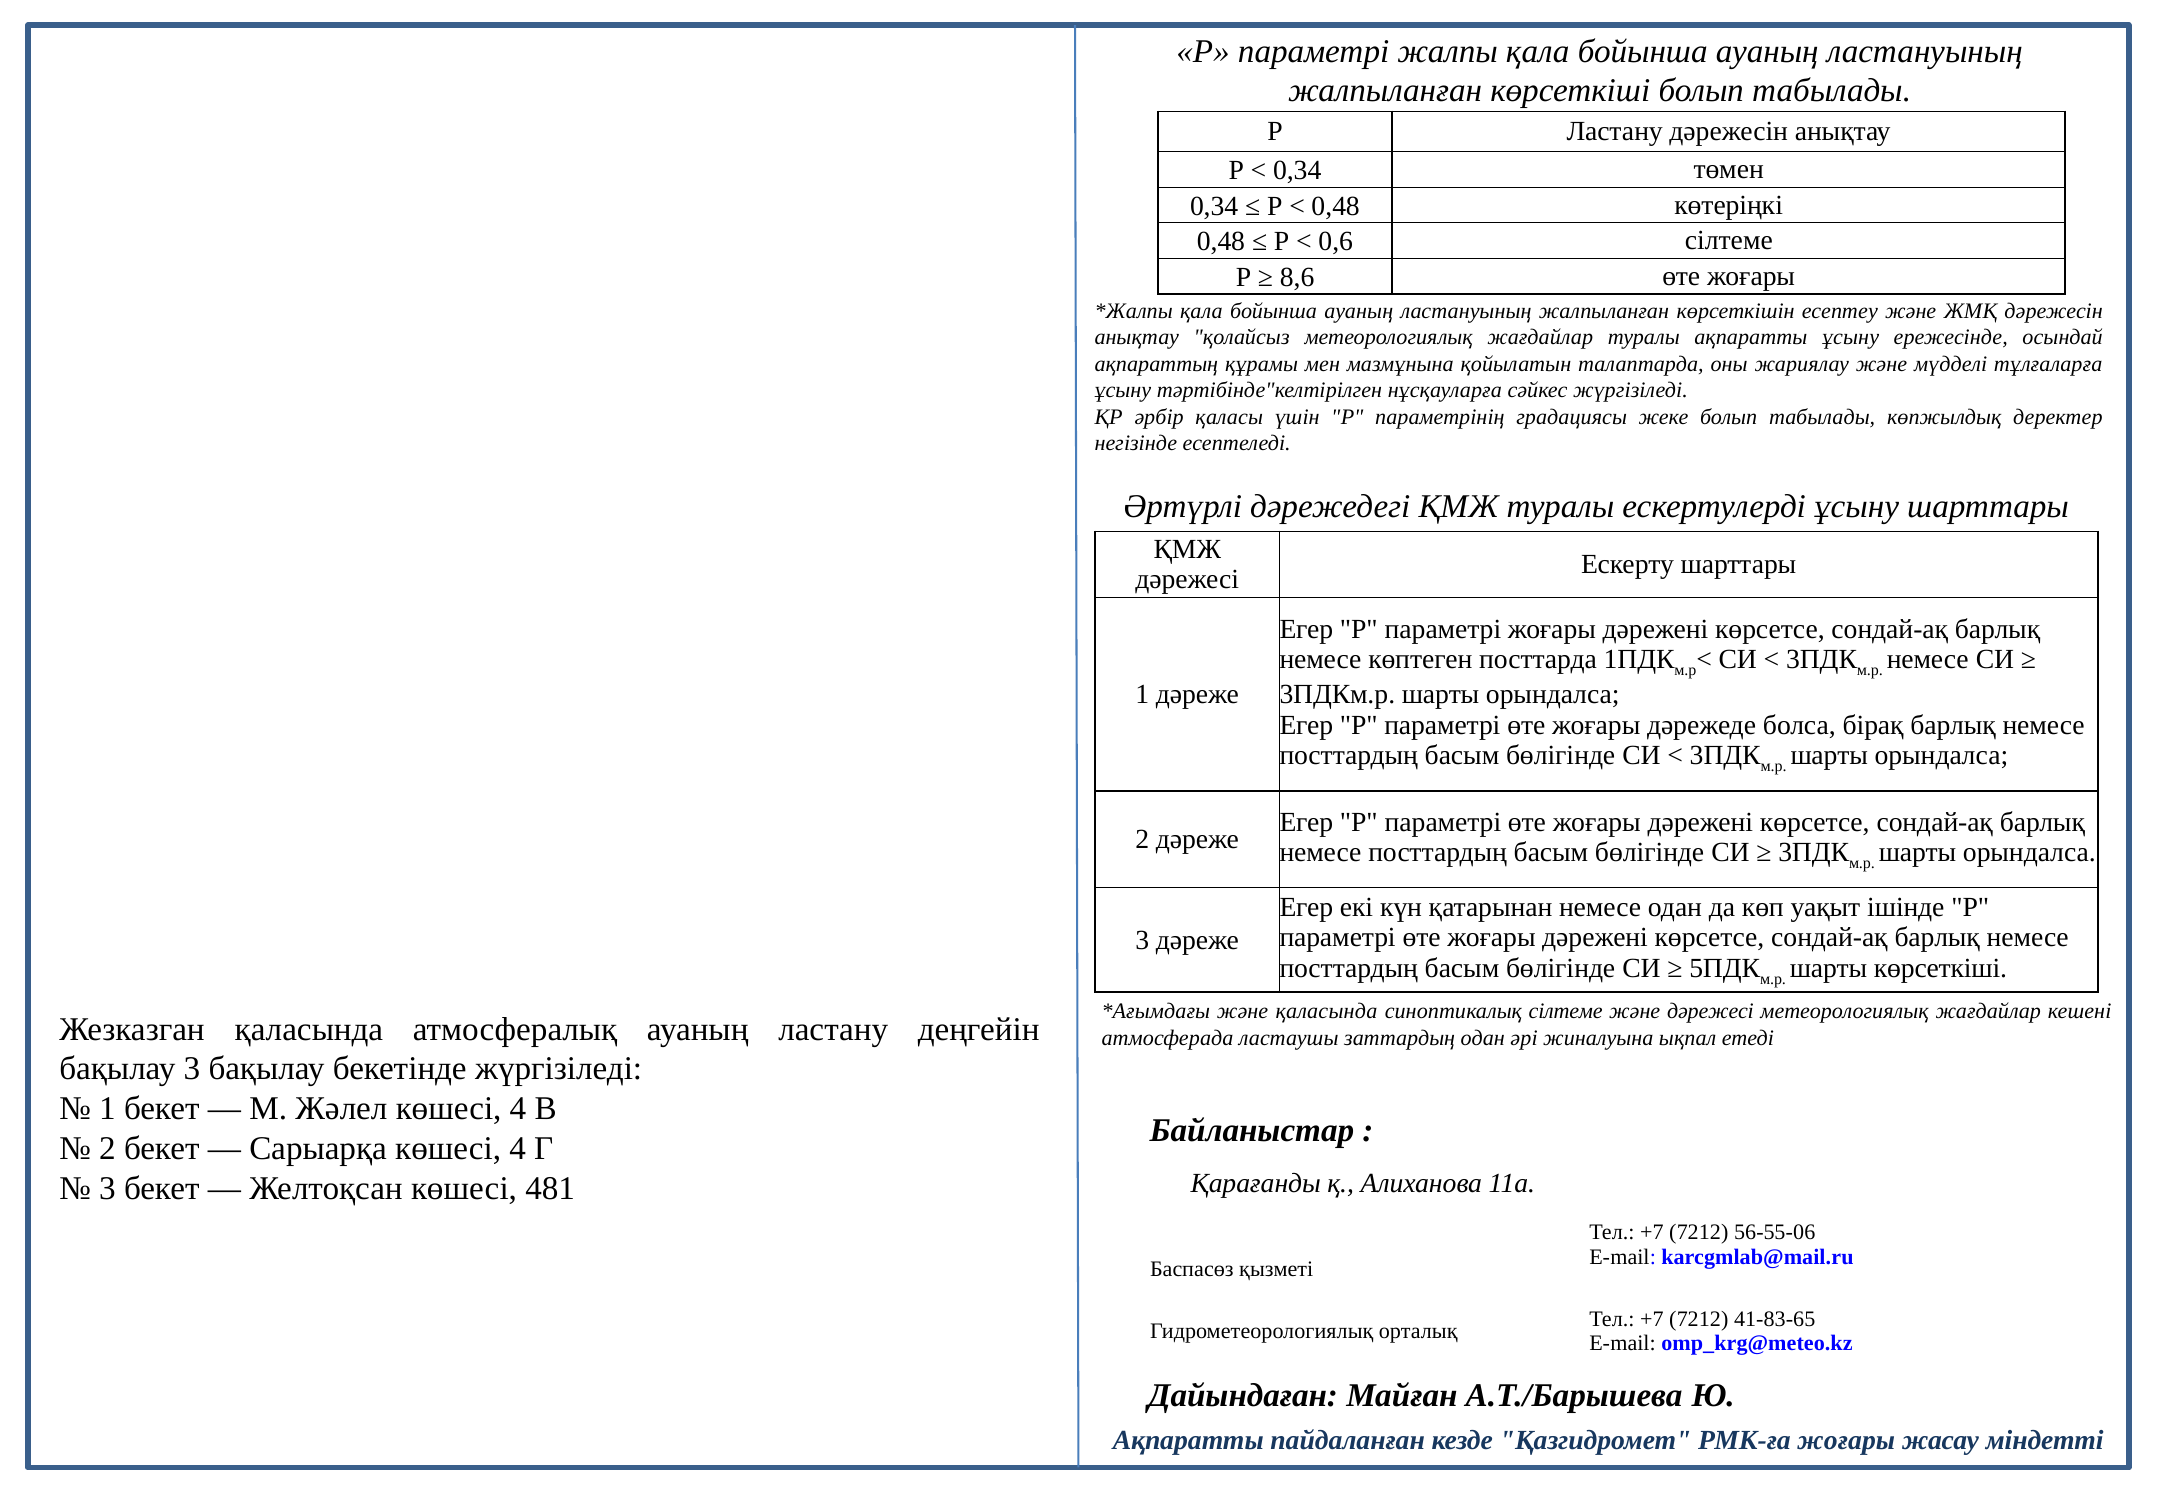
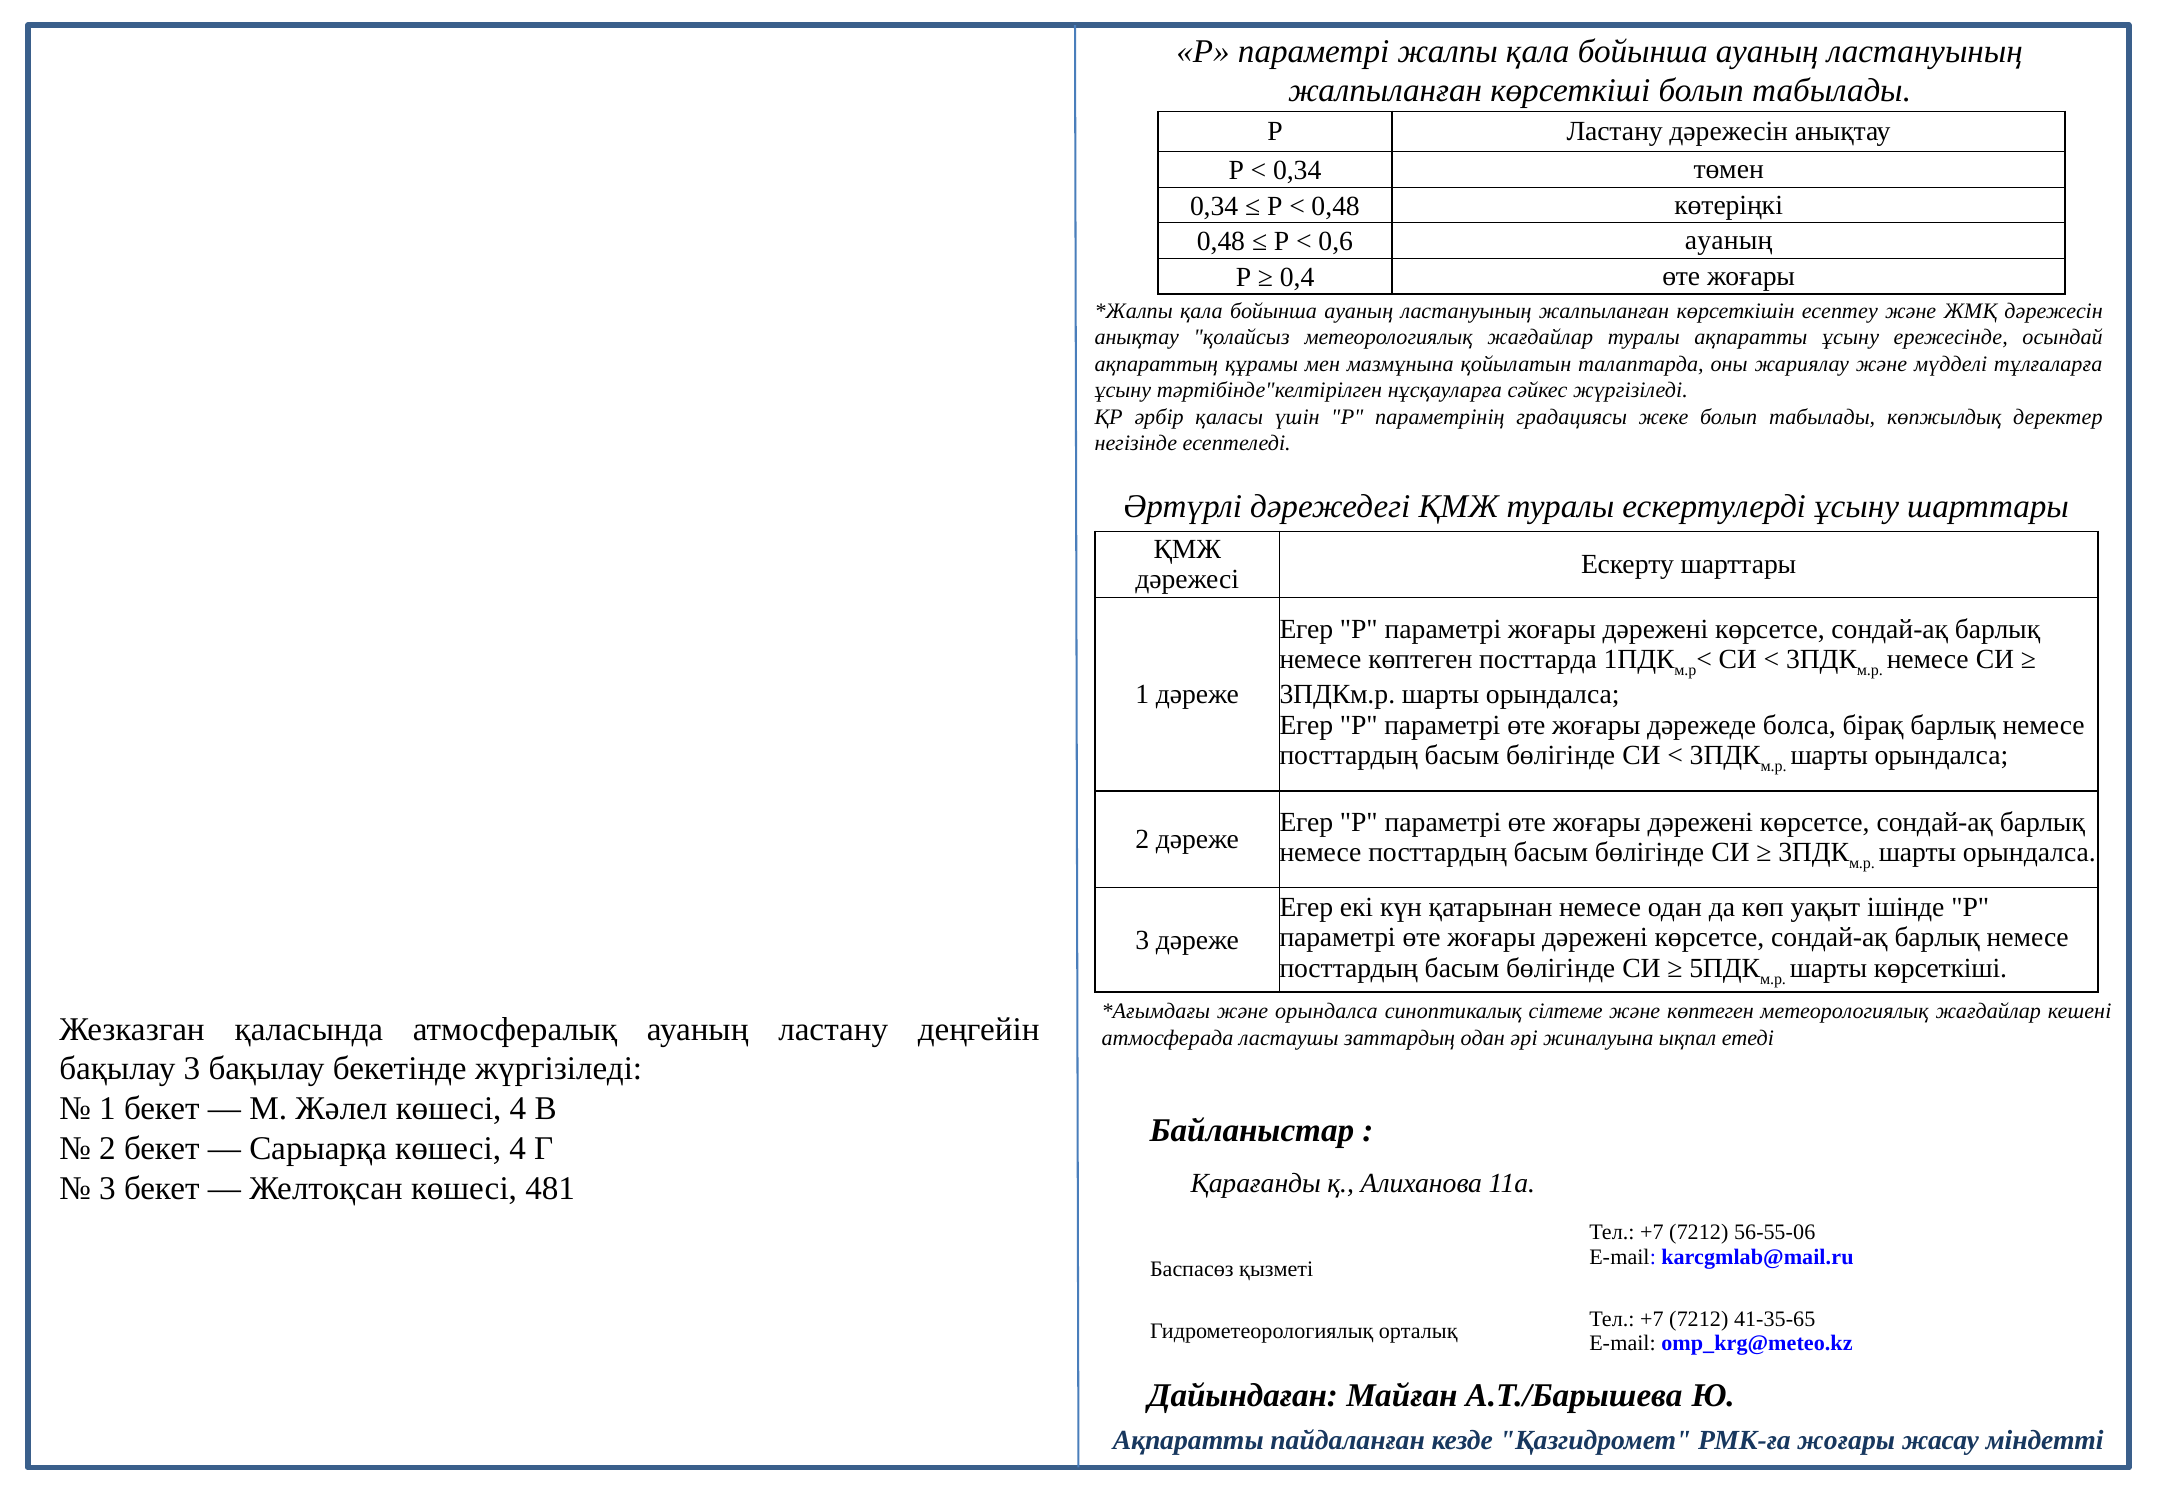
0,6 сілтеме: сілтеме -> ауаның (1729, 241)
8,6: 8,6 -> 0,4 (1297, 277)
және қаласында: қаласында -> орындалса (1326, 1012)
және дәрежесі: дәрежесі -> көптеген (1710, 1012)
41-83-65: 41-83-65 -> 41-35-65 (1775, 1319)
